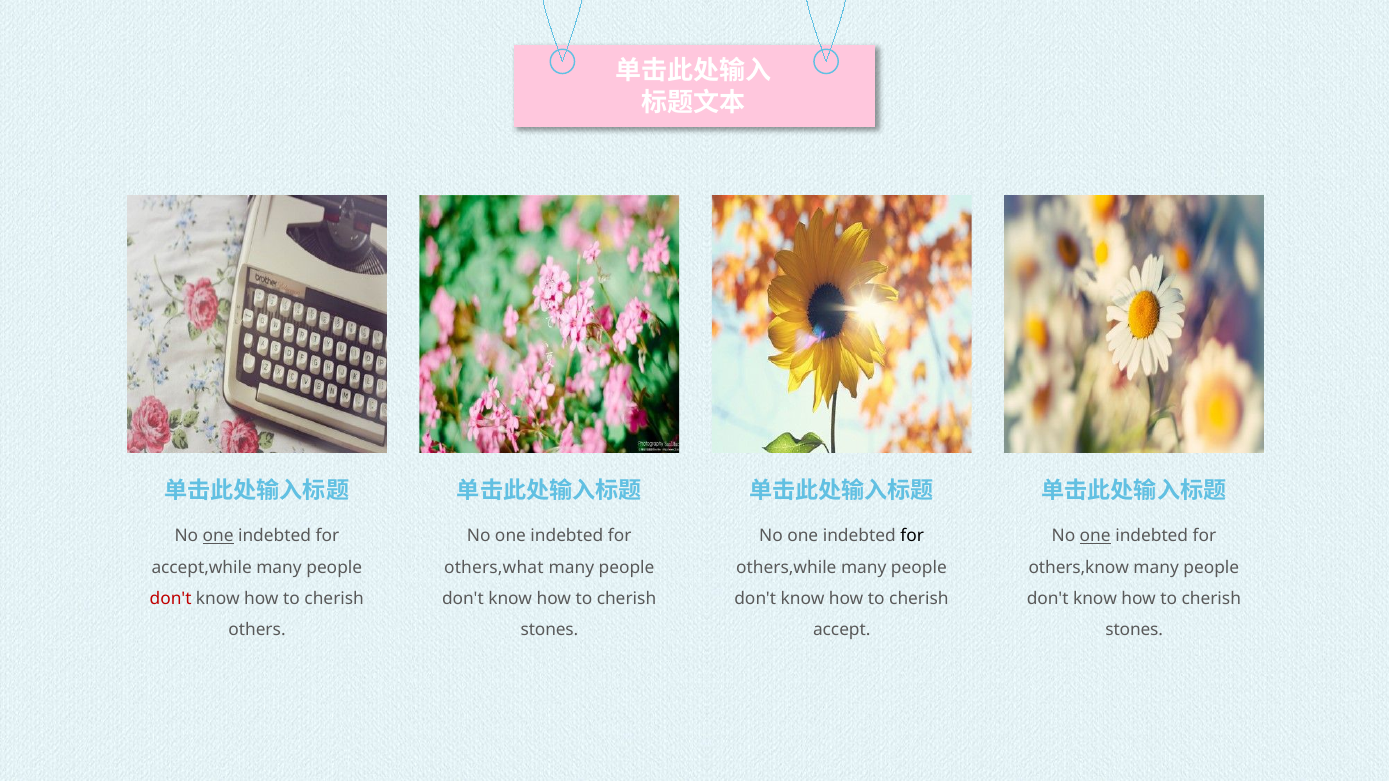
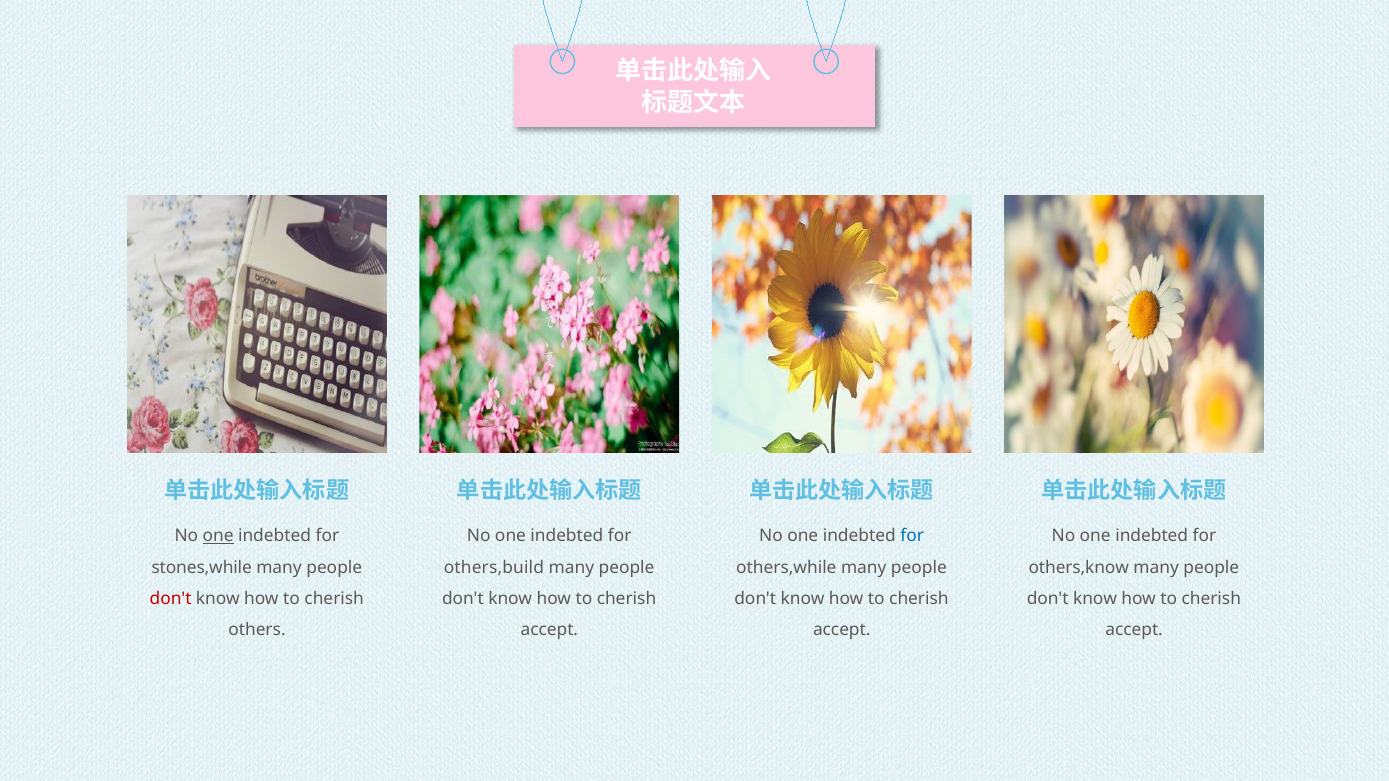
for colour: black -> blue (912, 536)
one underline: present -> none (1095, 536)
accept,while: accept,while -> stones,while (202, 568)
others,what: others,what -> others,build (494, 568)
stones: stones -> accept (549, 630)
stones: stones -> accept (1134, 630)
